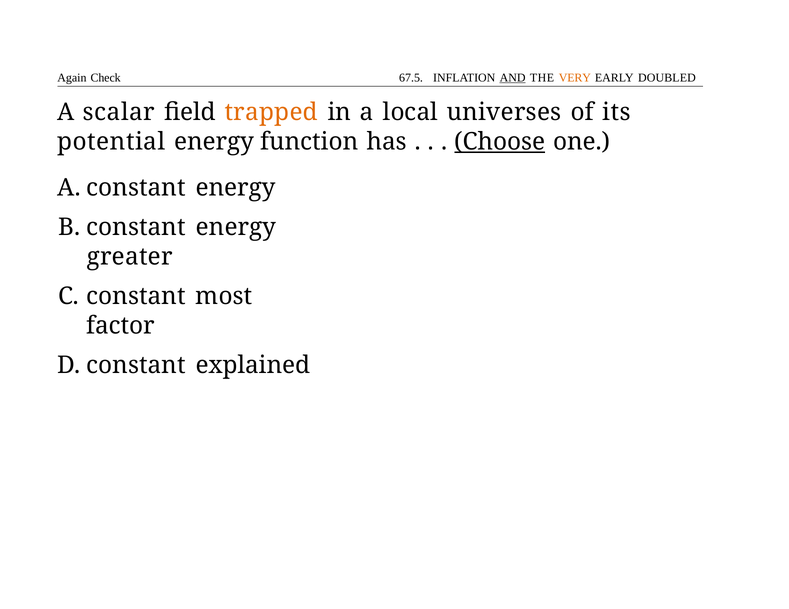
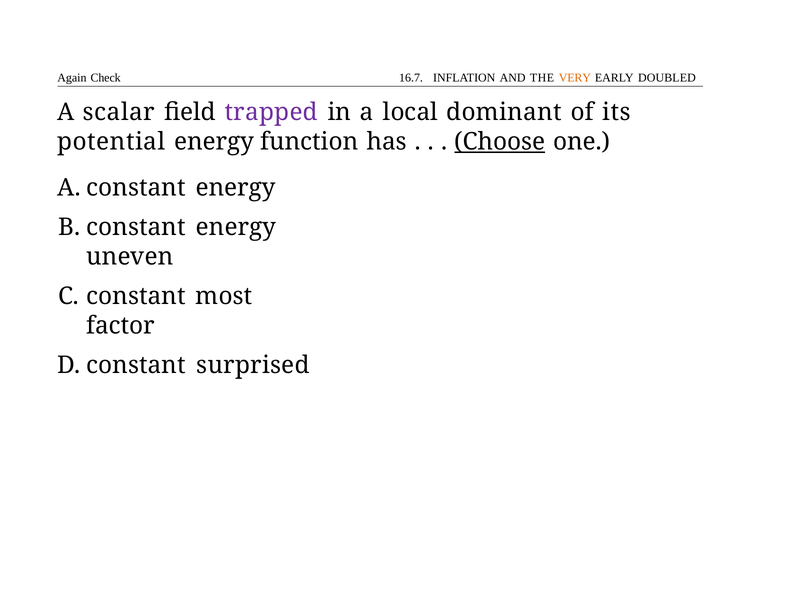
67.5: 67.5 -> 16.7 (411, 78)
AND underline: present -> none (513, 78)
trapped colour: orange -> purple (271, 112)
universes: universes -> dominant (504, 112)
greater: greater -> uneven (130, 257)
explained: explained -> surprised (253, 366)
